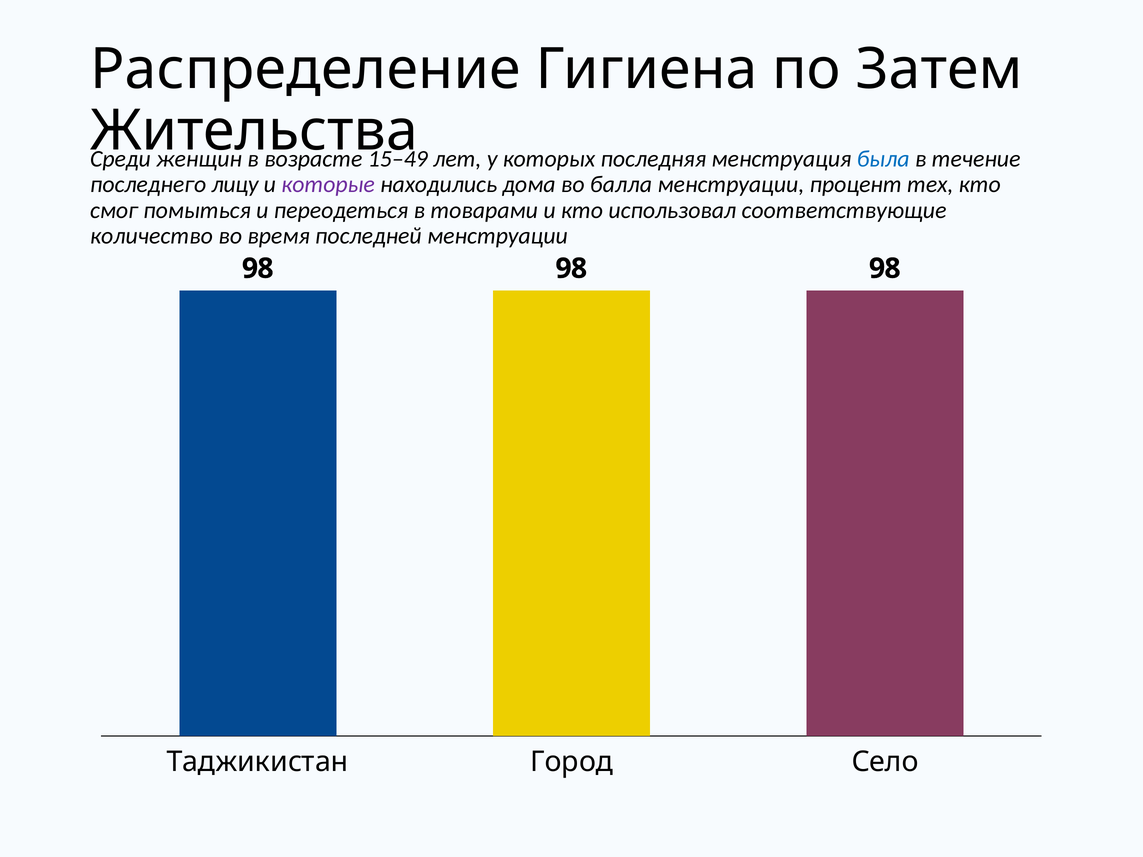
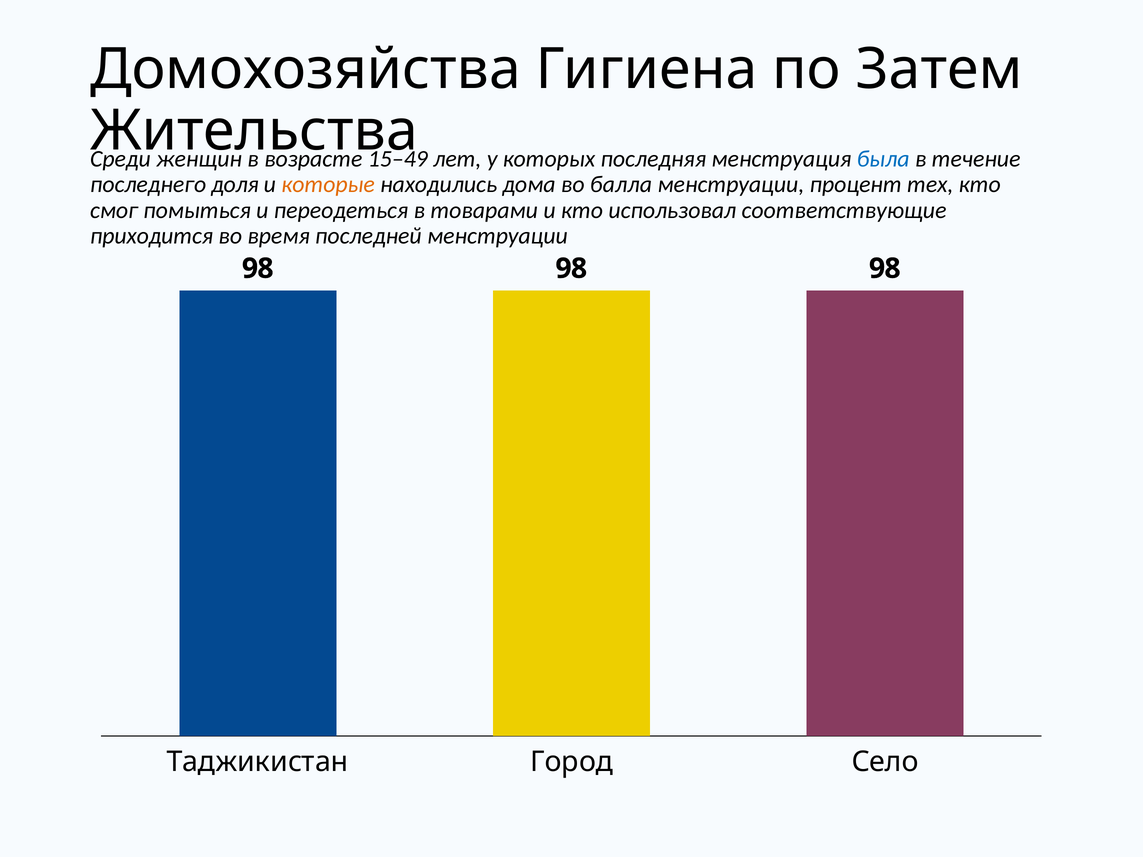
Распределение: Распределение -> Домохозяйства (305, 69)
лицу: лицу -> доля (235, 184)
которые colour: purple -> orange (328, 184)
количество: количество -> приходится (152, 236)
